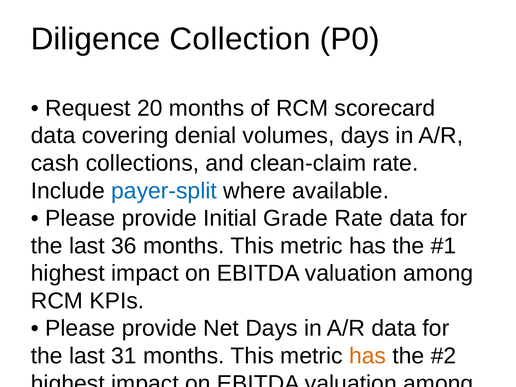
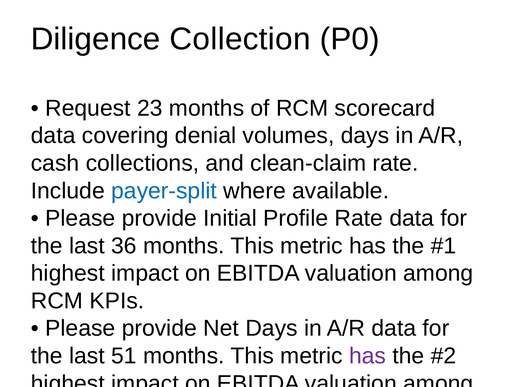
20: 20 -> 23 (150, 108)
Grade: Grade -> Profile (296, 218)
31: 31 -> 51 (124, 356)
has colour: orange -> purple (368, 356)
